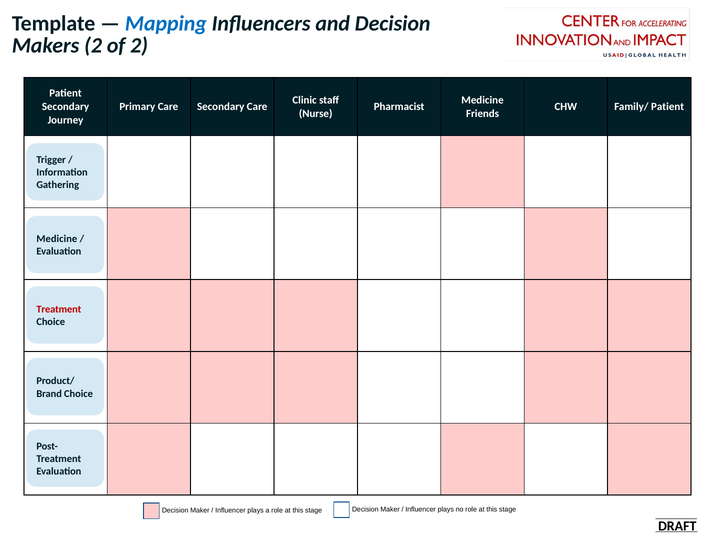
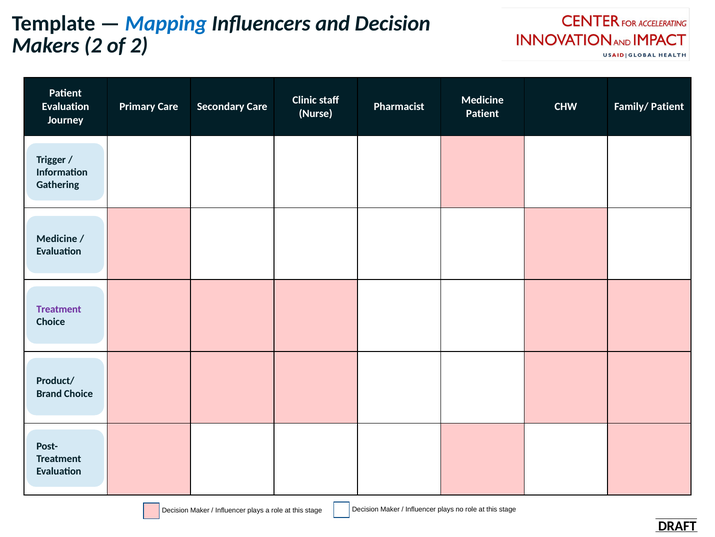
Secondary: Secondary -> Evaluation (66, 107)
Friends: Friends -> Patient (482, 113)
Treatment colour: red -> purple (59, 309)
